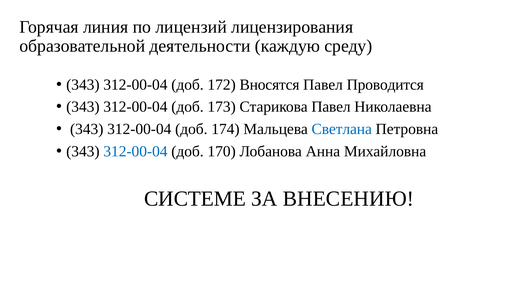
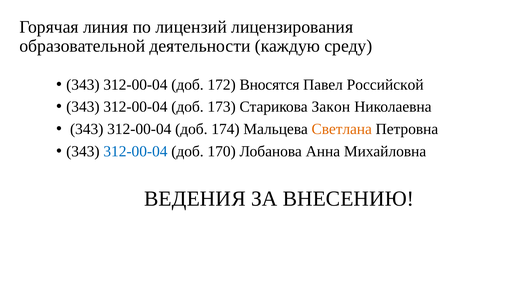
Проводится: Проводится -> Российской (385, 85)
Старикова Павел: Павел -> Закон (331, 107)
Светлана colour: blue -> orange (342, 129)
СИСТЕМЕ: СИСТЕМЕ -> ВЕДЕНИЯ (195, 199)
